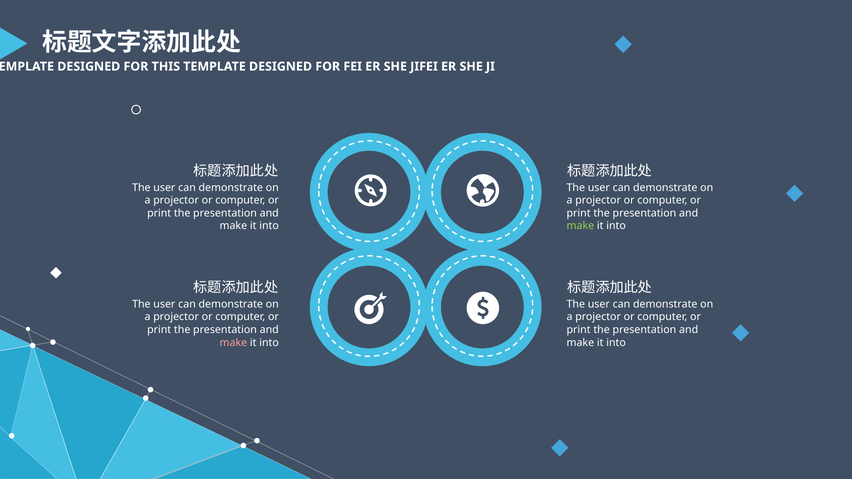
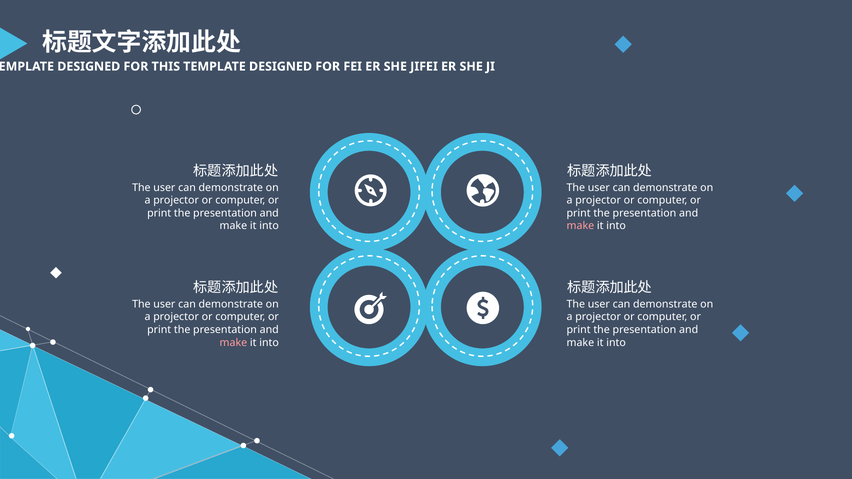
make colour: light green -> pink (580, 226)
